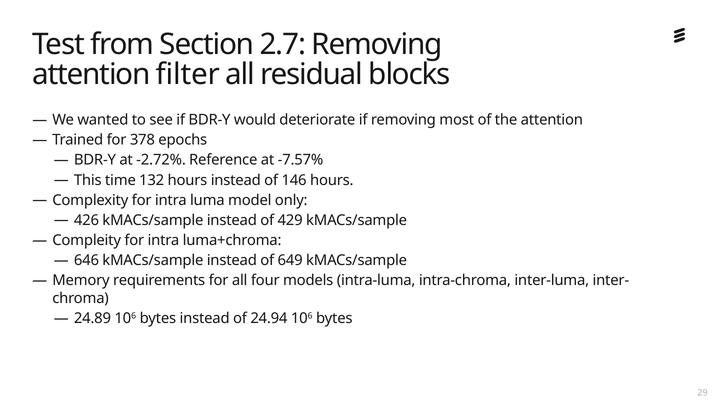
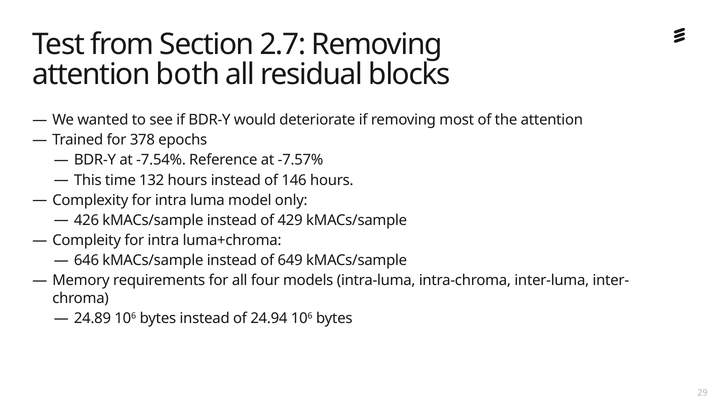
filter: filter -> both (188, 75)
-2.72%: -2.72% -> -7.54% (161, 160)
